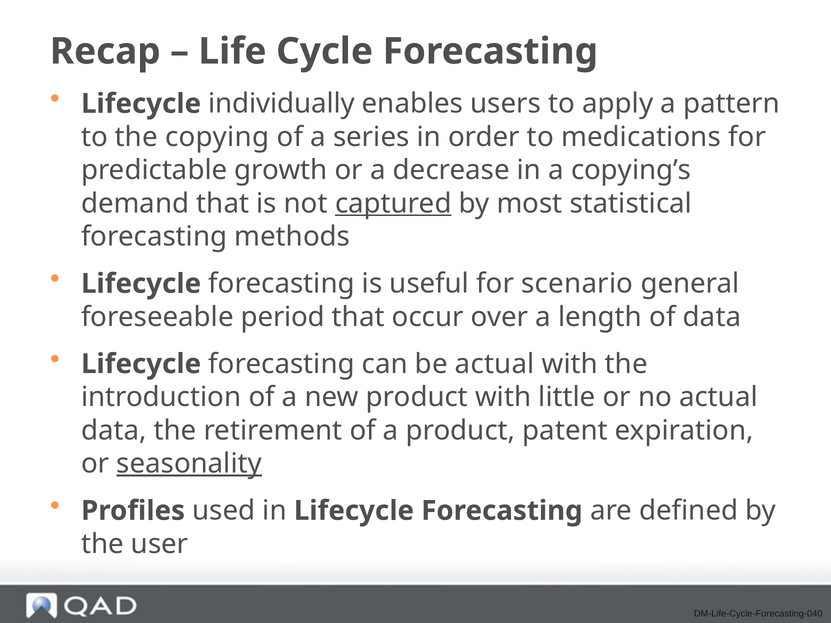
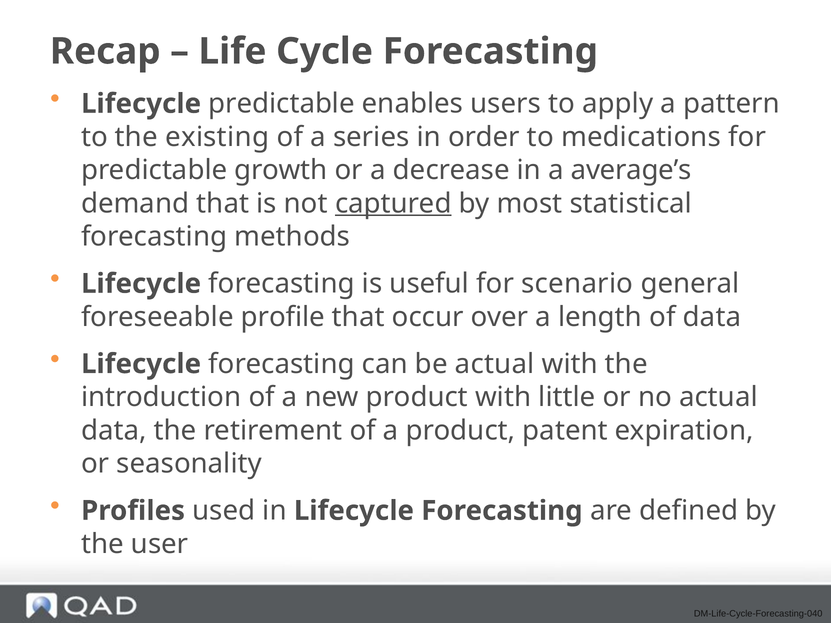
Lifecycle individually: individually -> predictable (282, 104)
copying: copying -> existing (217, 137)
copying’s: copying’s -> average’s (631, 170)
period: period -> profile (283, 317)
seasonality underline: present -> none (189, 464)
